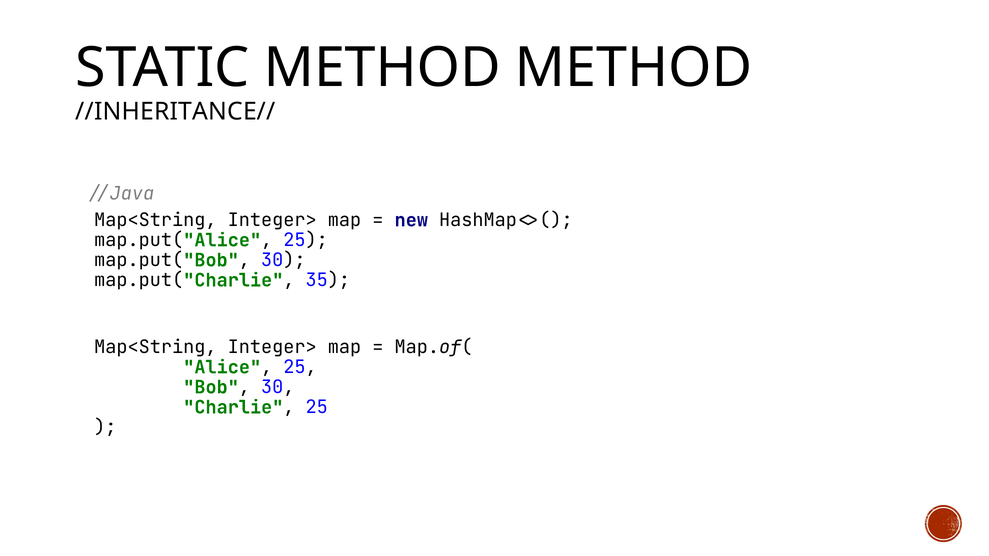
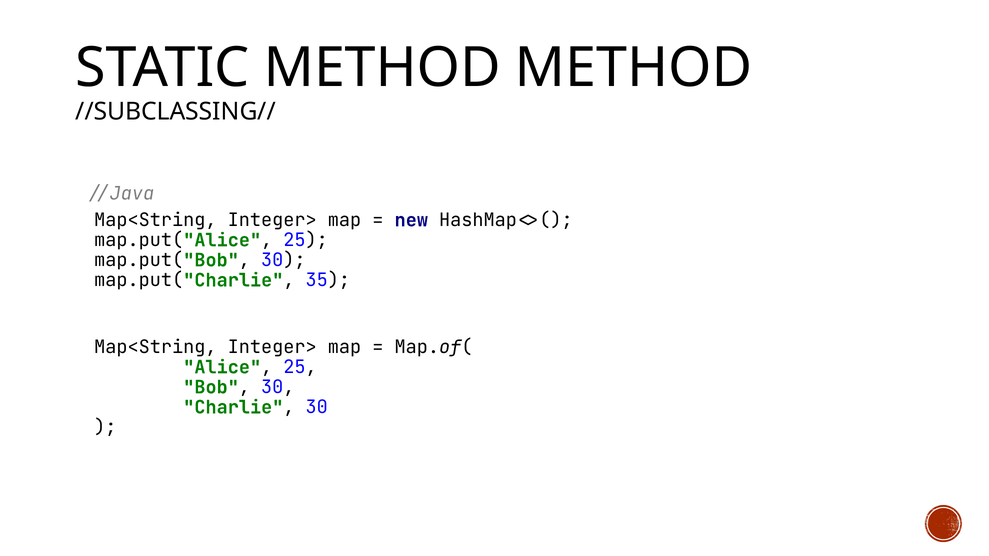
//INHERITANCE//: //INHERITANCE// -> //SUBCLASSING// (176, 112)
Charlie 25: 25 -> 30 (317, 408)
